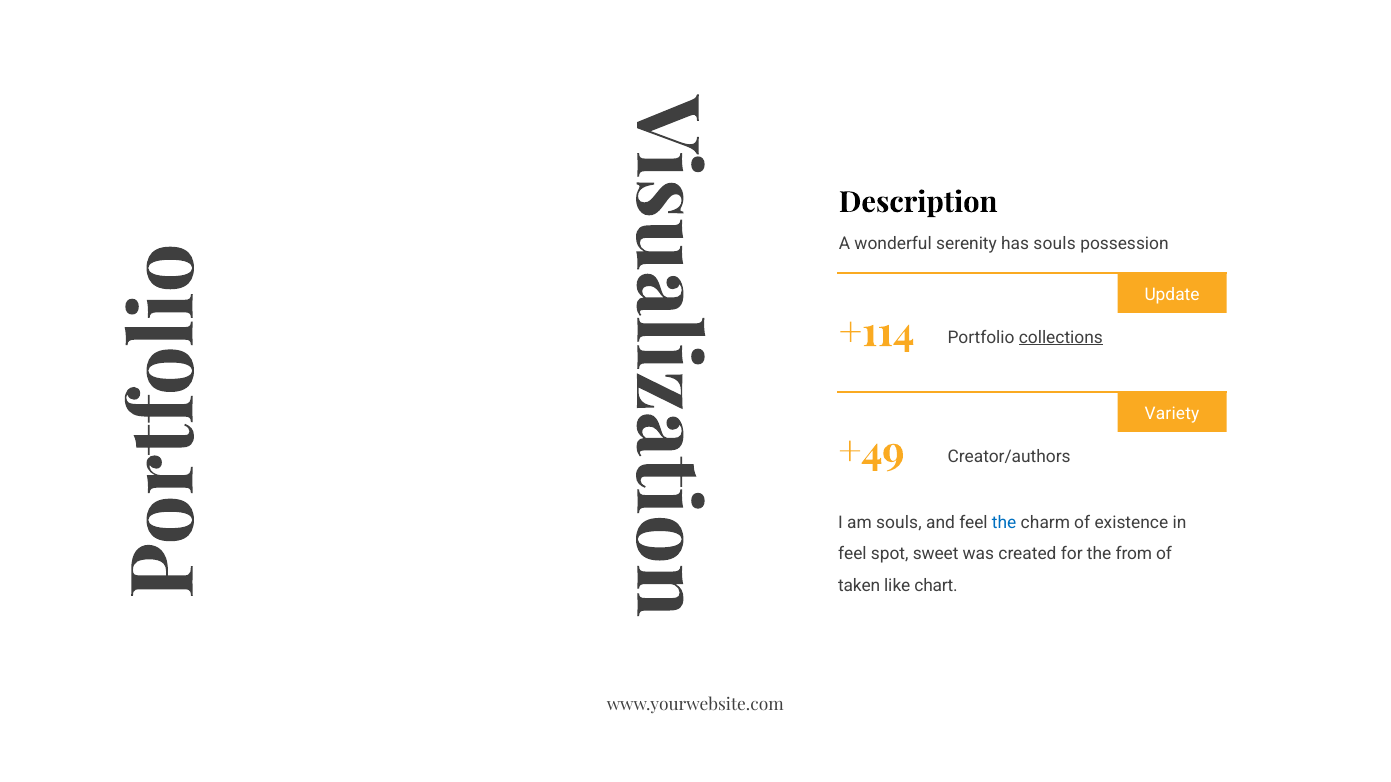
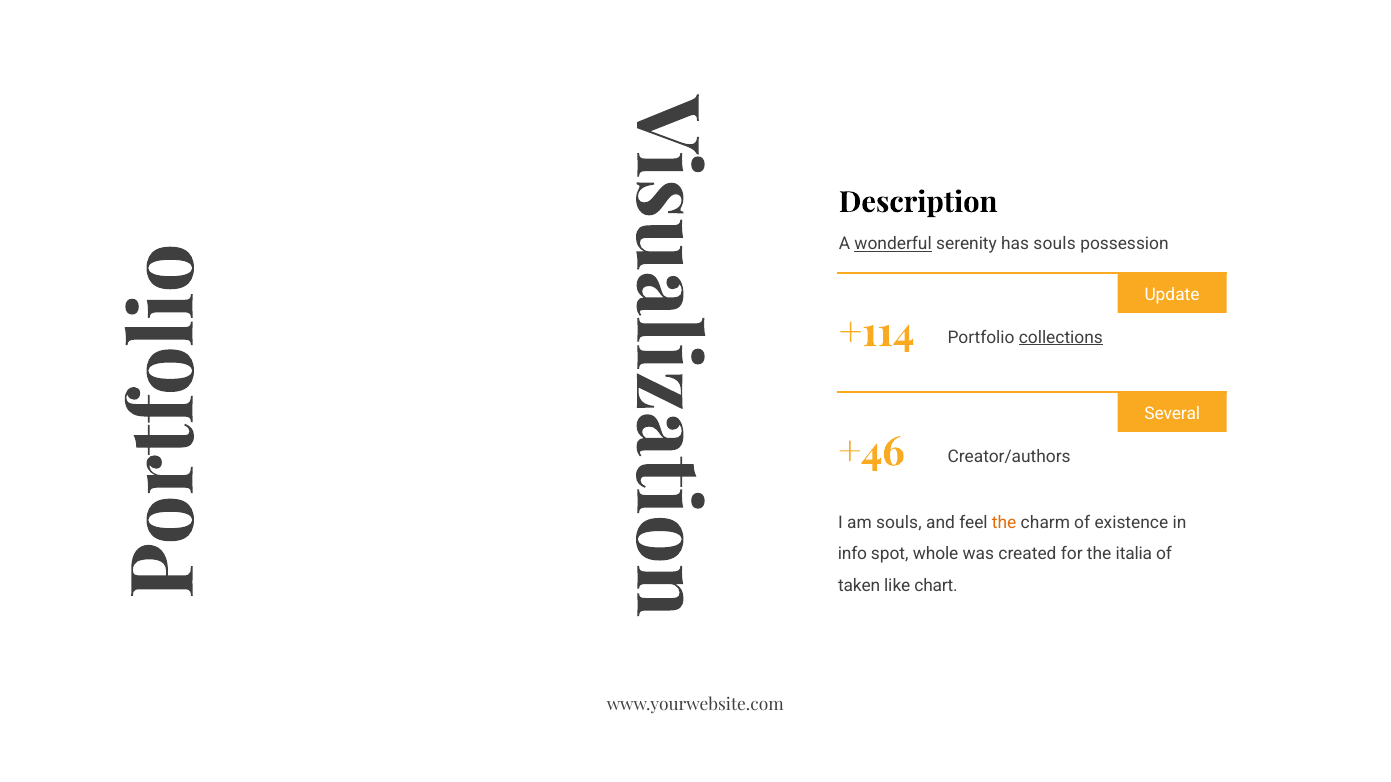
wonderful underline: none -> present (893, 244)
Variety: Variety -> Several (1172, 414)
+49: +49 -> +46 (871, 452)
the colour: blue -> orange (1004, 523)
feel: feel -> info (853, 554)
sweet: sweet -> whole (936, 554)
from: from -> italia (1134, 554)
